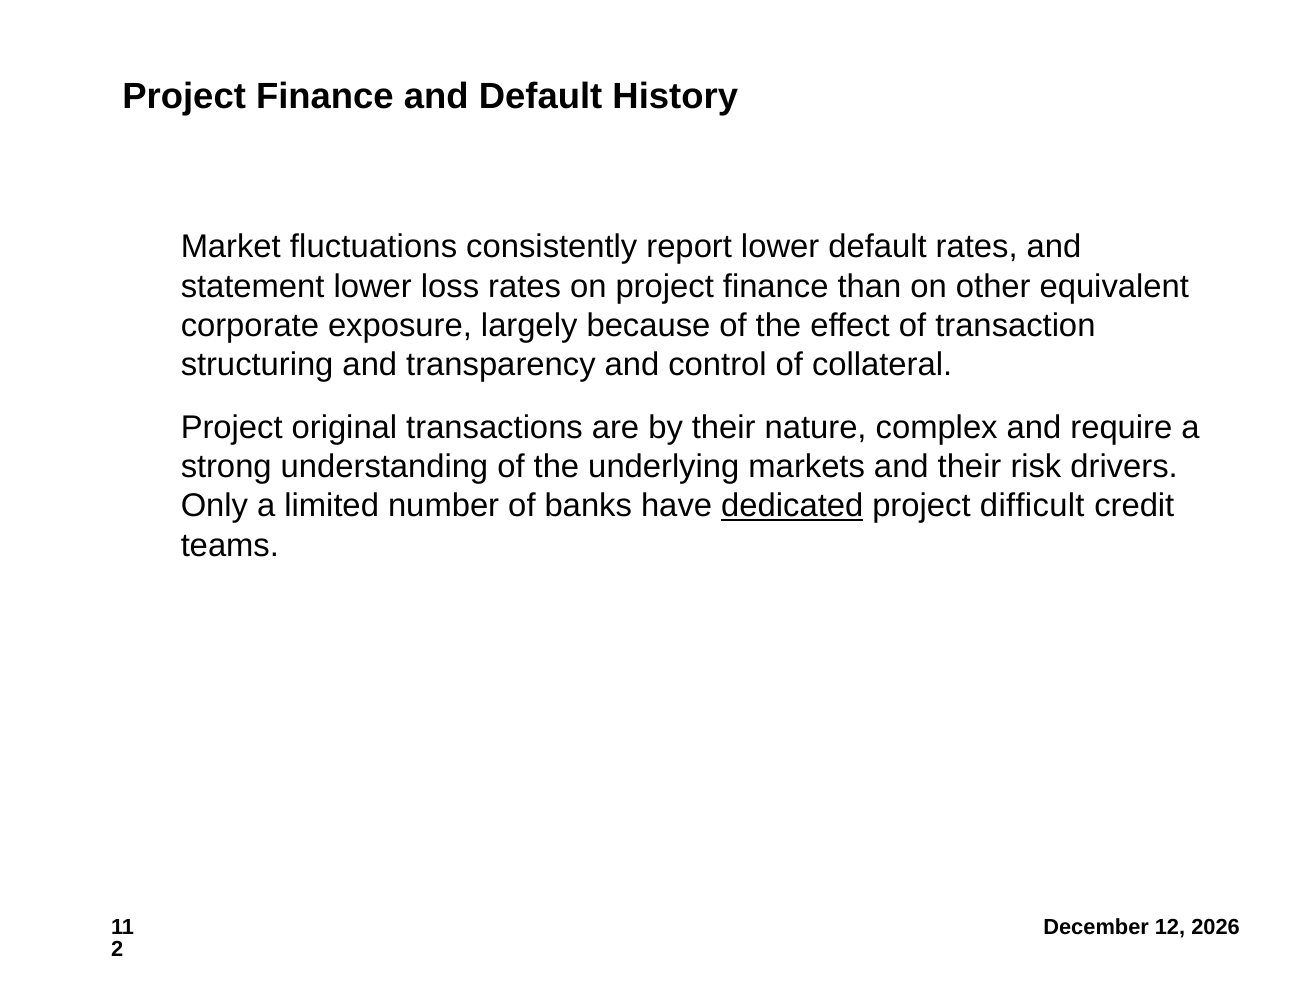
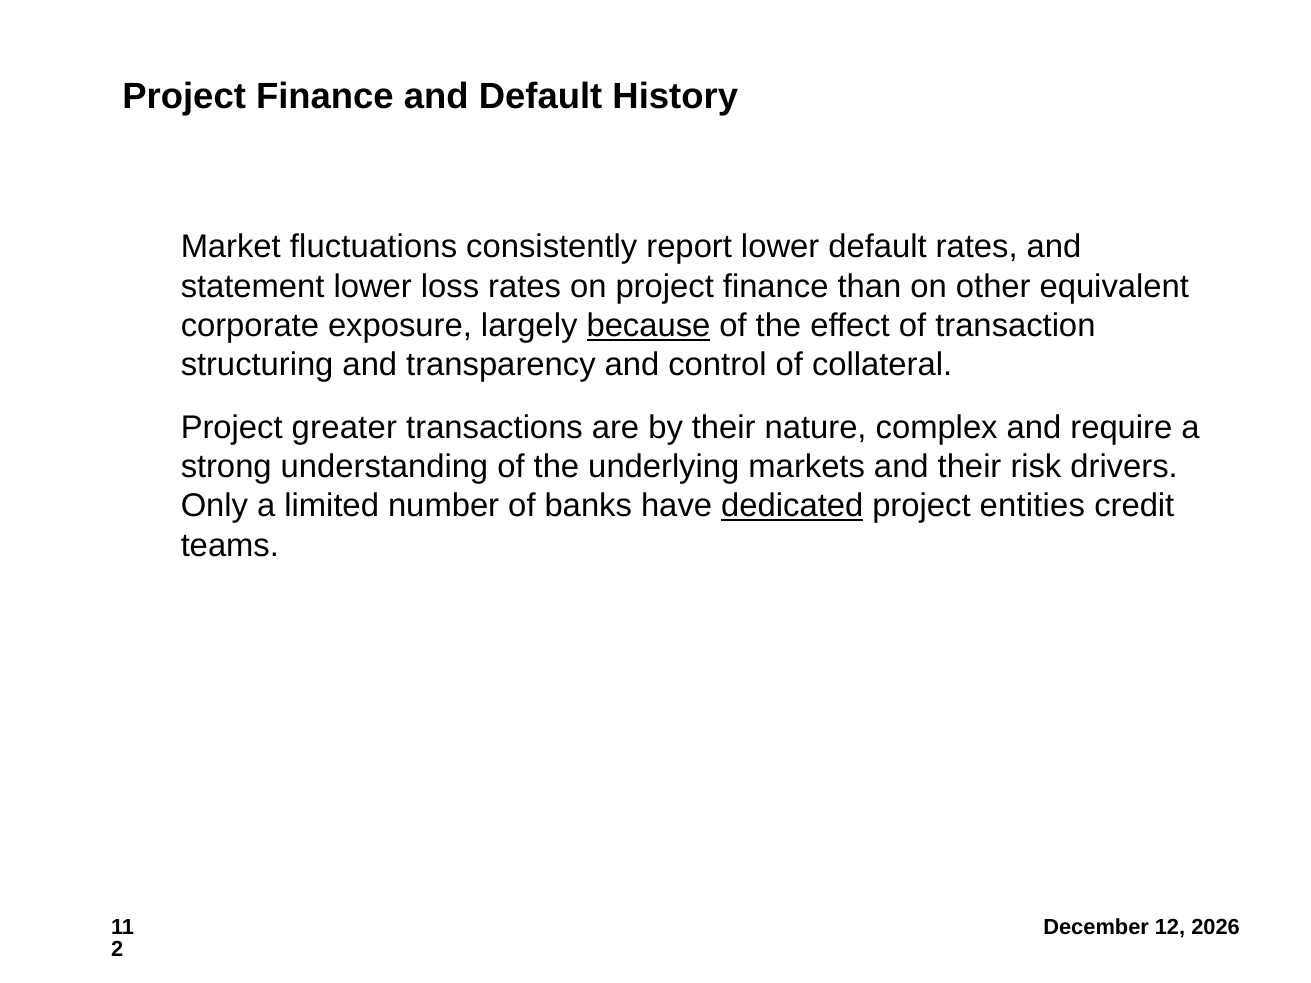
because underline: none -> present (648, 326)
original: original -> greater (344, 427)
difficult: difficult -> entities (1032, 506)
